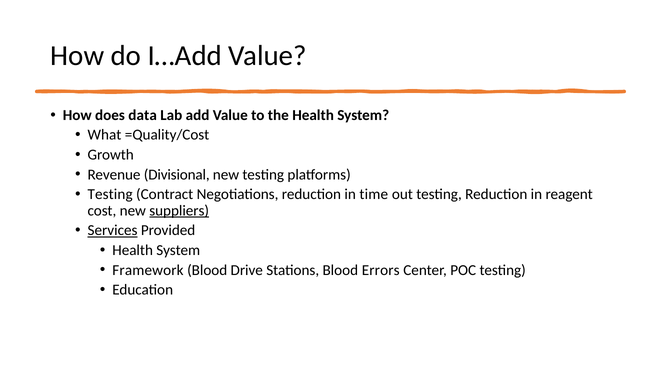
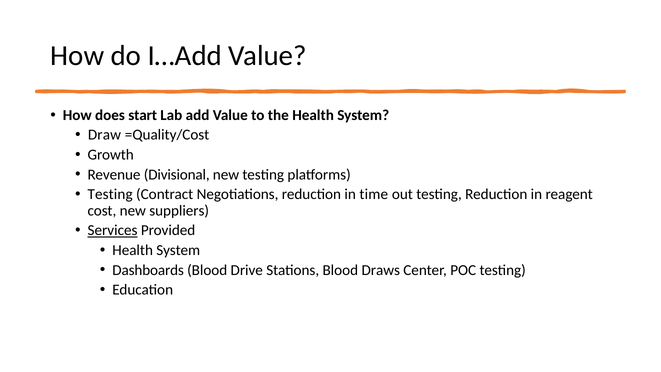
data: data -> start (143, 115)
What: What -> Draw (104, 135)
suppliers underline: present -> none (179, 211)
Framework: Framework -> Dashboards (148, 270)
Errors: Errors -> Draws (381, 270)
